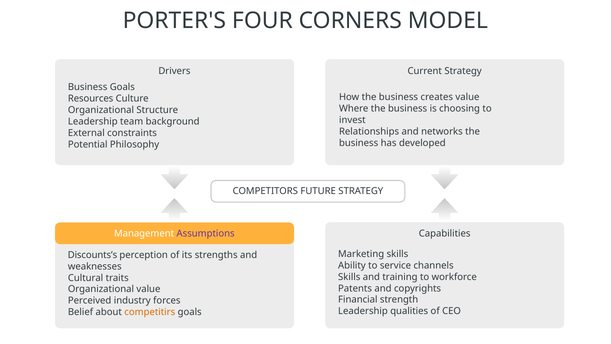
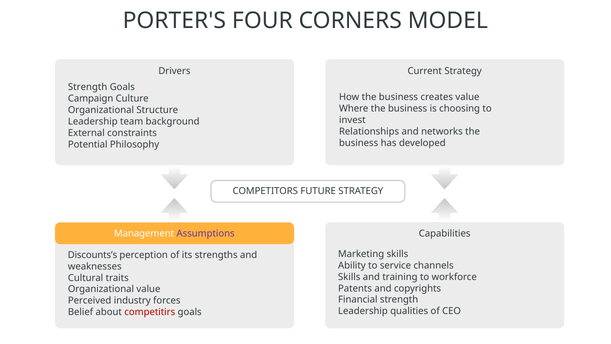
Business: Business -> Strength (88, 87)
Resources: Resources -> Campaign (91, 98)
competitirs colour: orange -> red (150, 312)
